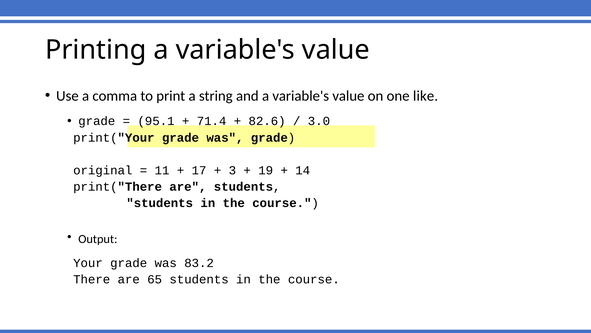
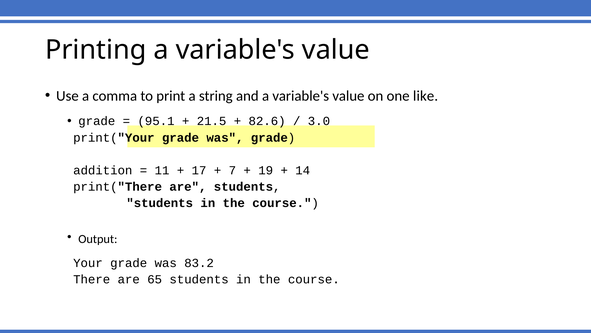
71.4: 71.4 -> 21.5 (212, 121)
original: original -> addition (103, 170)
3: 3 -> 7 (232, 170)
